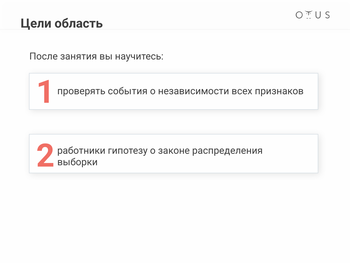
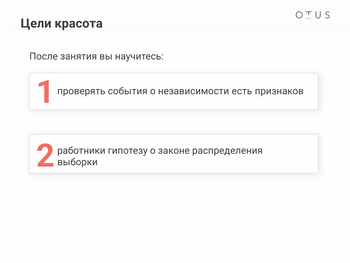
область: область -> красота (79, 23)
всех: всех -> есть (242, 91)
